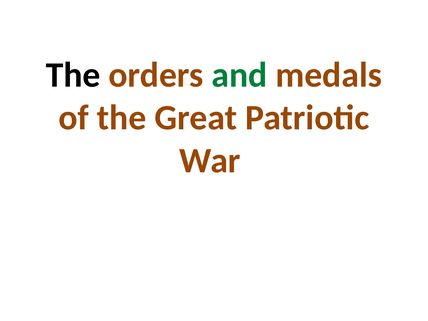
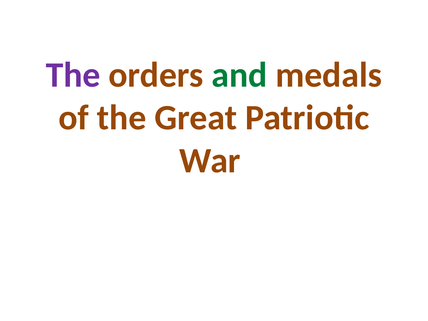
The colour: black -> purple (73, 75)
